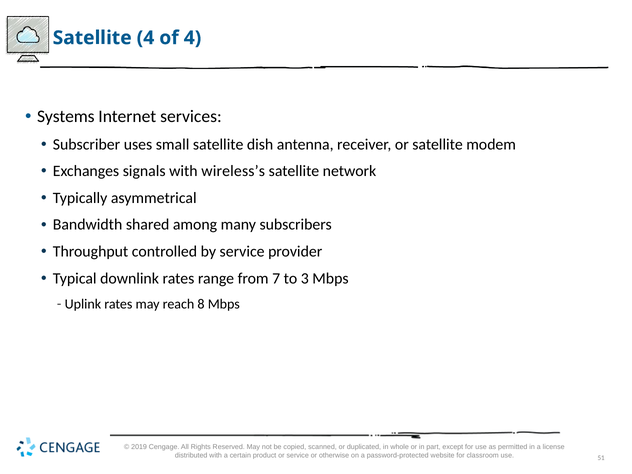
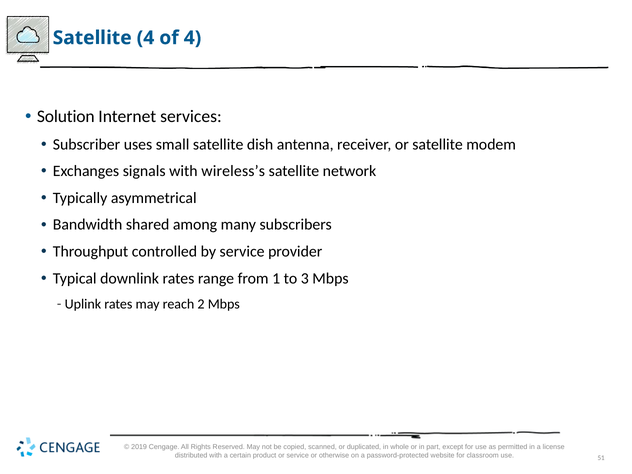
Systems: Systems -> Solution (66, 117)
7: 7 -> 1 (276, 278)
8: 8 -> 2 (201, 304)
